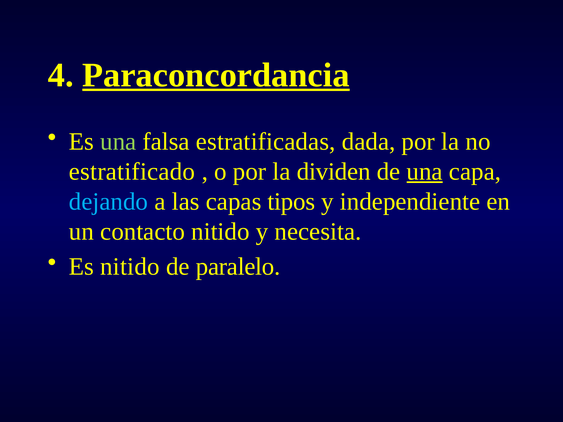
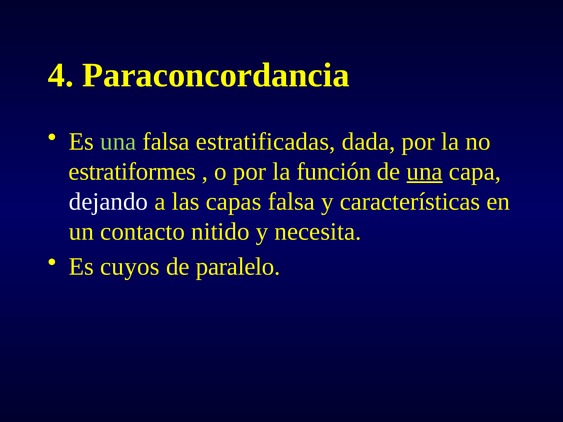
Paraconcordancia underline: present -> none (216, 75)
estratificado: estratificado -> estratiformes (132, 172)
dividen: dividen -> función (334, 172)
dejando colour: light blue -> white (109, 202)
capas tipos: tipos -> falsa (291, 202)
independiente: independiente -> características (410, 202)
Es nitido: nitido -> cuyos (130, 267)
